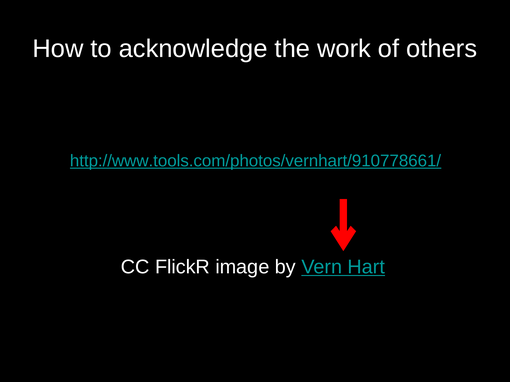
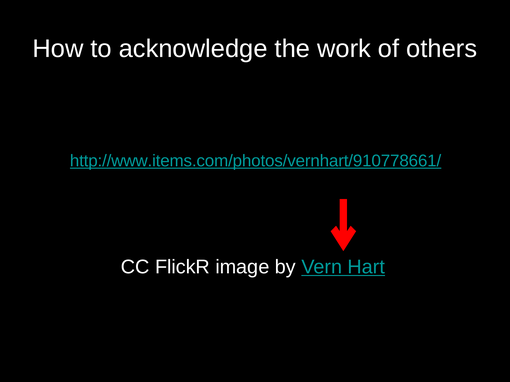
http://www.tools.com/photos/vernhart/910778661/: http://www.tools.com/photos/vernhart/910778661/ -> http://www.items.com/photos/vernhart/910778661/ (256, 161)
